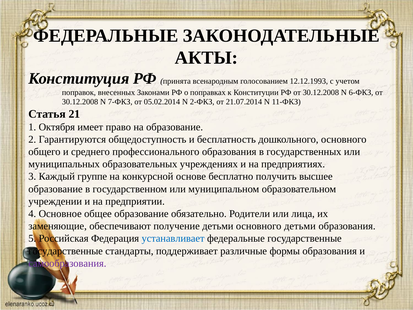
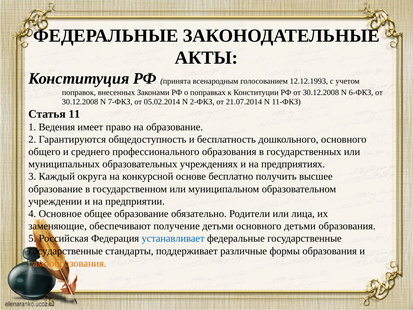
21: 21 -> 11 (74, 114)
Октября: Октября -> Ведения (57, 127)
группе: группе -> округа (92, 176)
самообразования colour: purple -> orange (67, 263)
